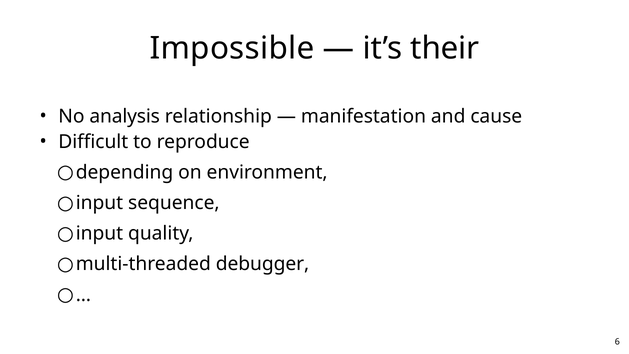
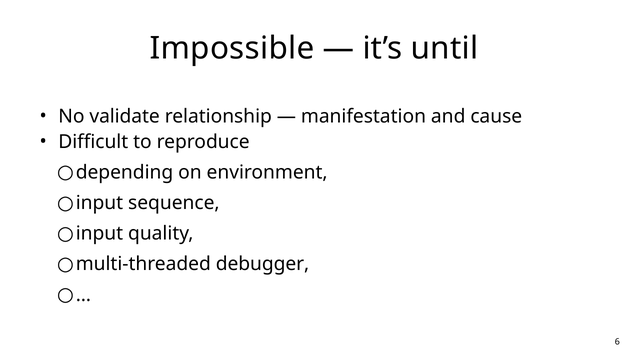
their: their -> until (445, 48)
analysis: analysis -> validate (125, 116)
